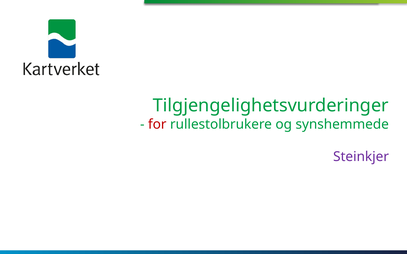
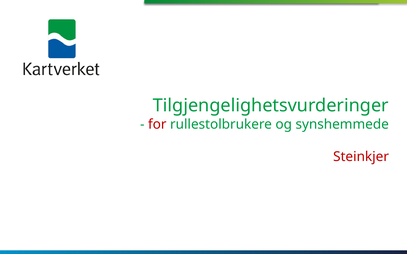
Steinkjer colour: purple -> red (361, 157)
